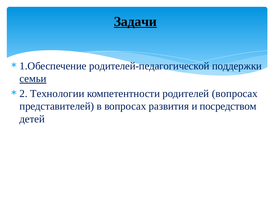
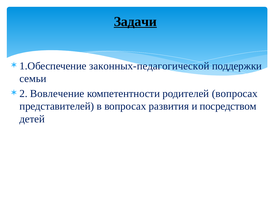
родителей-педагогической: родителей-педагогической -> законных-педагогической (149, 66)
семьи underline: present -> none (33, 79)
Технологии: Технологии -> Вовлечение (57, 94)
